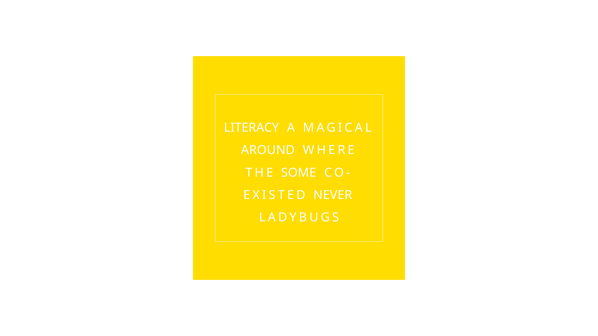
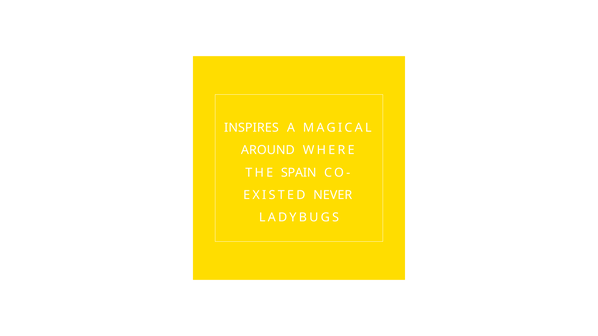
LITERACY: LITERACY -> INSPIRES (251, 128)
SOME: SOME -> SPAIN (299, 173)
